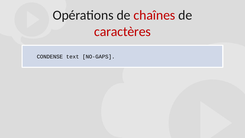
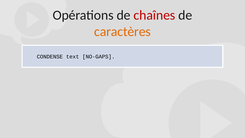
caractères colour: red -> orange (123, 32)
